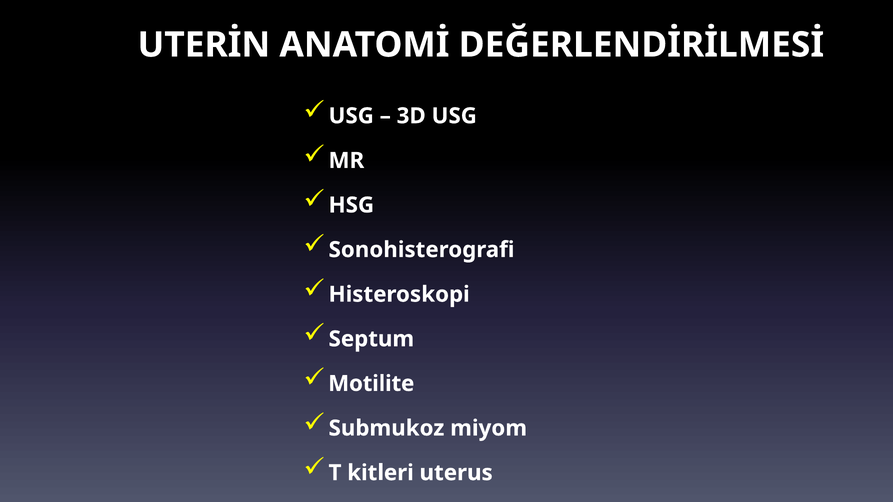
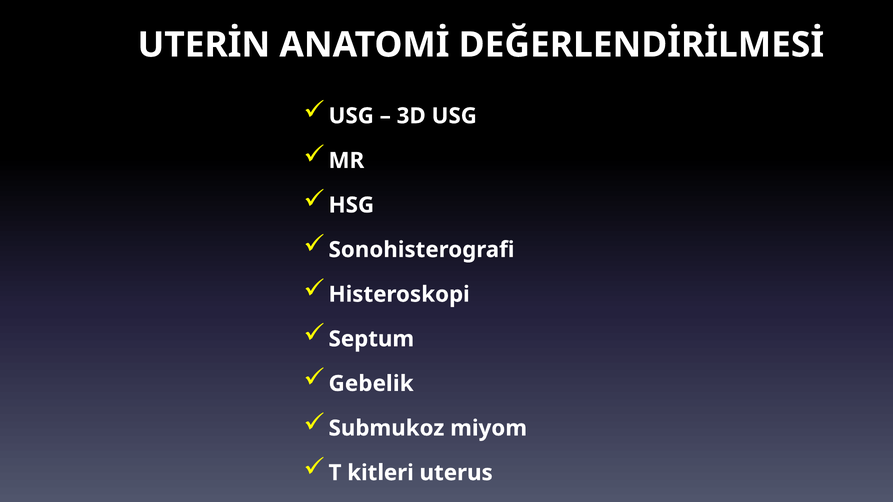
Motilite: Motilite -> Gebelik (371, 384)
